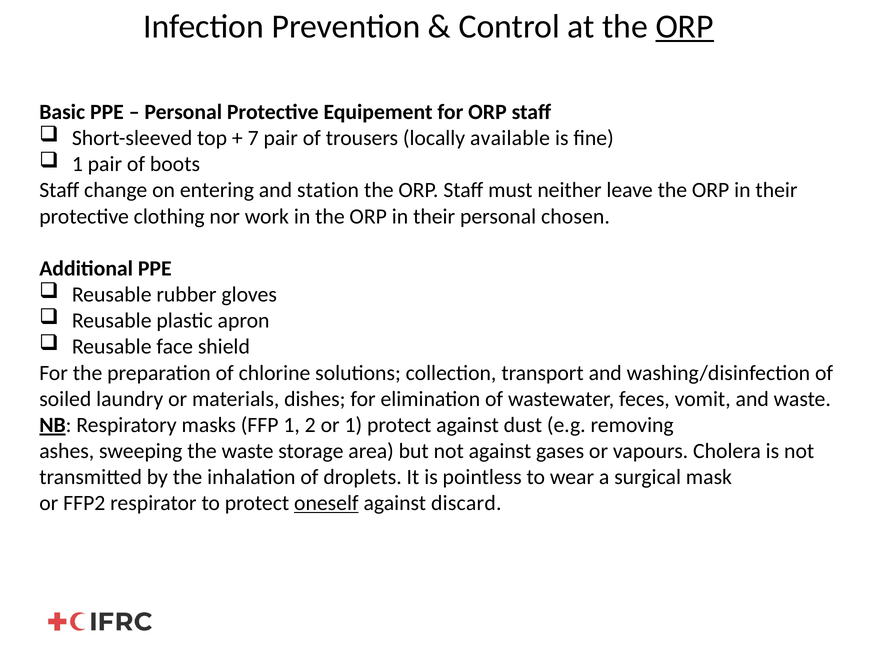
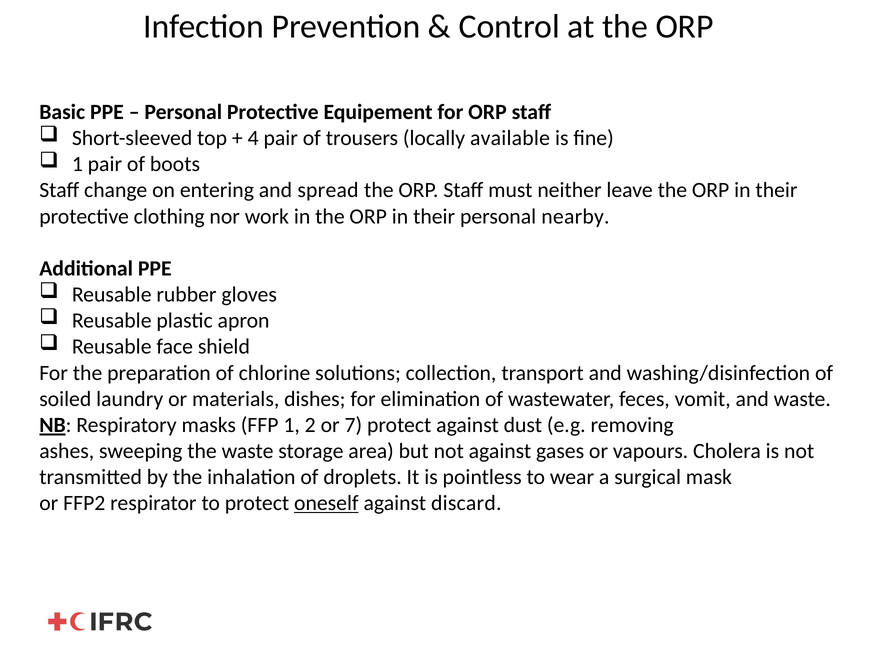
ORP underline: present -> none (685, 27)
7: 7 -> 4 (253, 138)
station: station -> spread (328, 190)
chosen: chosen -> nearby (575, 216)
or 1: 1 -> 7 (353, 425)
